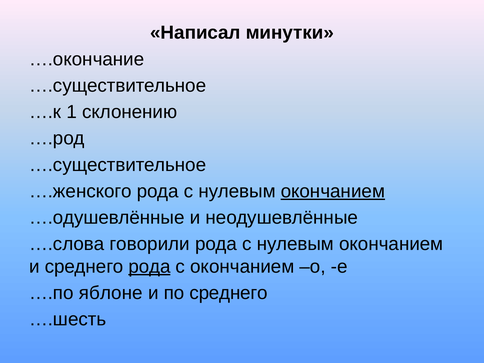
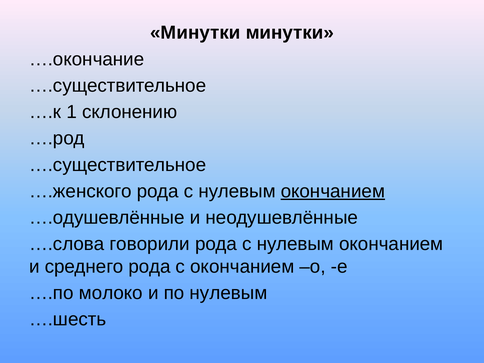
Написал: Написал -> Минутки (195, 33)
рода underline: present -> none (149, 267)
яблоне: яблоне -> молоко (111, 293)
по среднего: среднего -> нулевым (228, 293)
